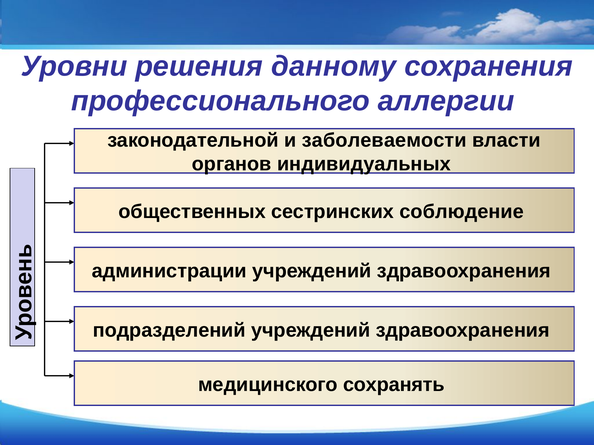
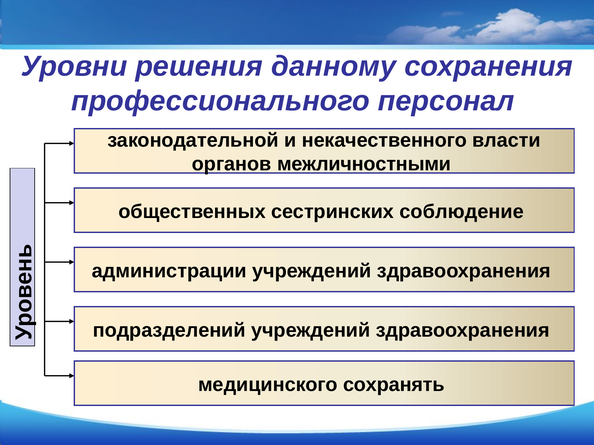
аллергии: аллергии -> персонал (446, 101)
заболеваемости: заболеваемости -> некачественного (384, 140)
индивидуальных: индивидуальных -> межличностными (364, 164)
